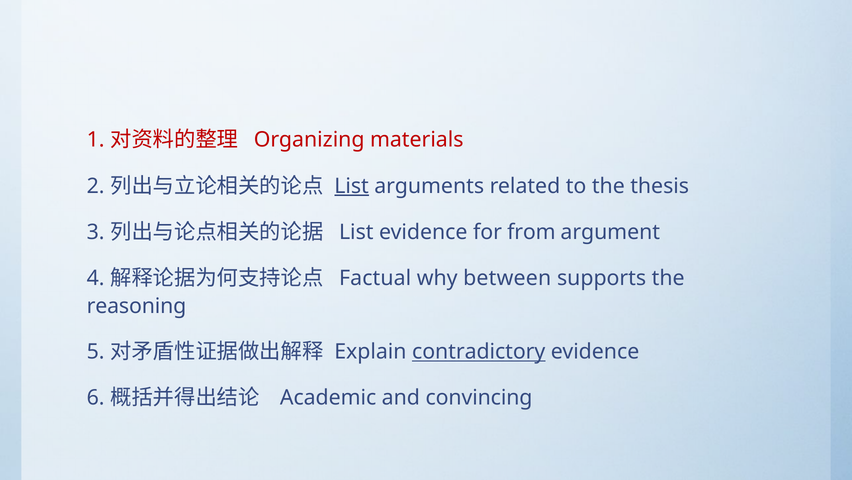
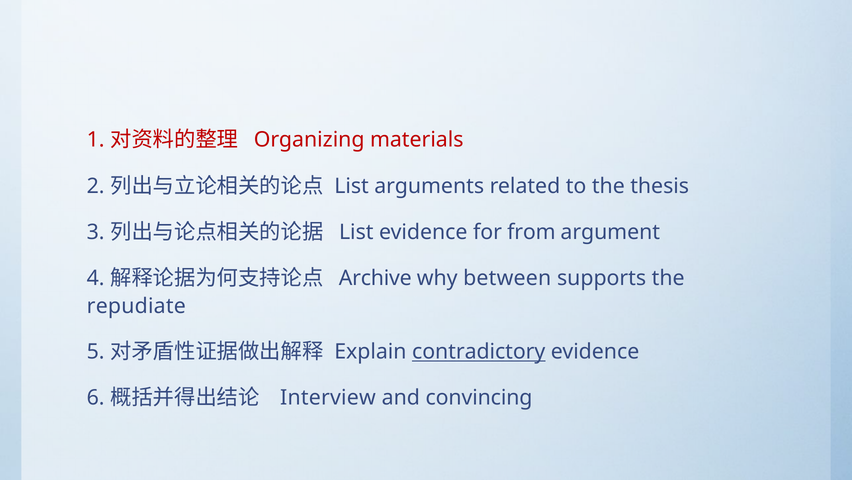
List underline: present -> none (352, 186)
Factual: Factual -> Archive (375, 278)
reasoning: reasoning -> repudiate (136, 306)
Academic: Academic -> Interview (328, 397)
